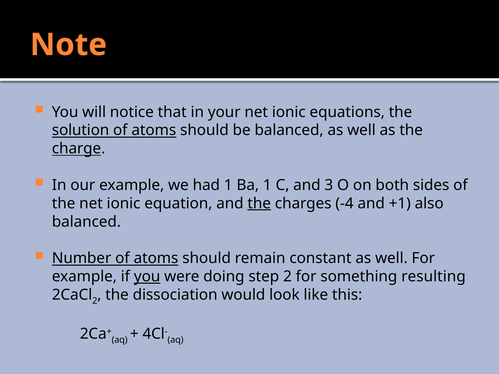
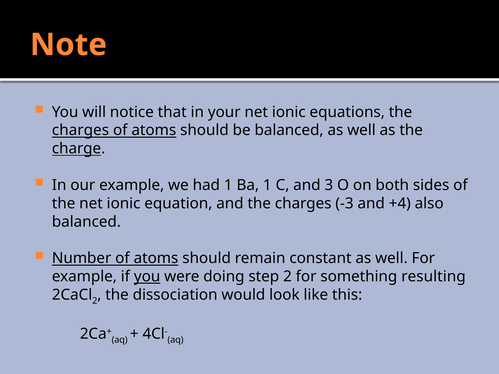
solution: solution -> charges (80, 130)
the underline: present -> none (259, 204)
-4: -4 -> -3 (344, 204)
+1: +1 -> +4 (400, 204)
